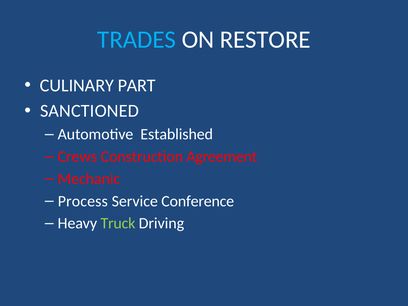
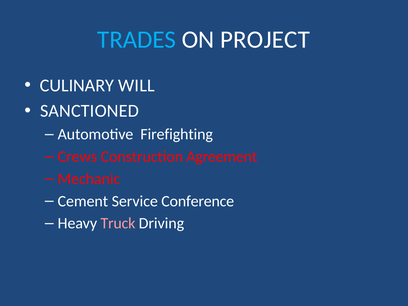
RESTORE: RESTORE -> PROJECT (265, 39)
PART: PART -> WILL (137, 86)
Established: Established -> Firefighting (177, 134)
Process: Process -> Cement (83, 201)
Truck colour: light green -> pink (118, 223)
